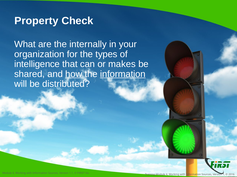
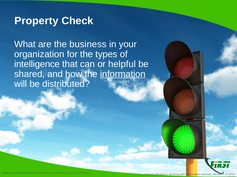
internally: internally -> business (88, 44)
makes: makes -> helpful (122, 64)
how underline: present -> none (74, 74)
